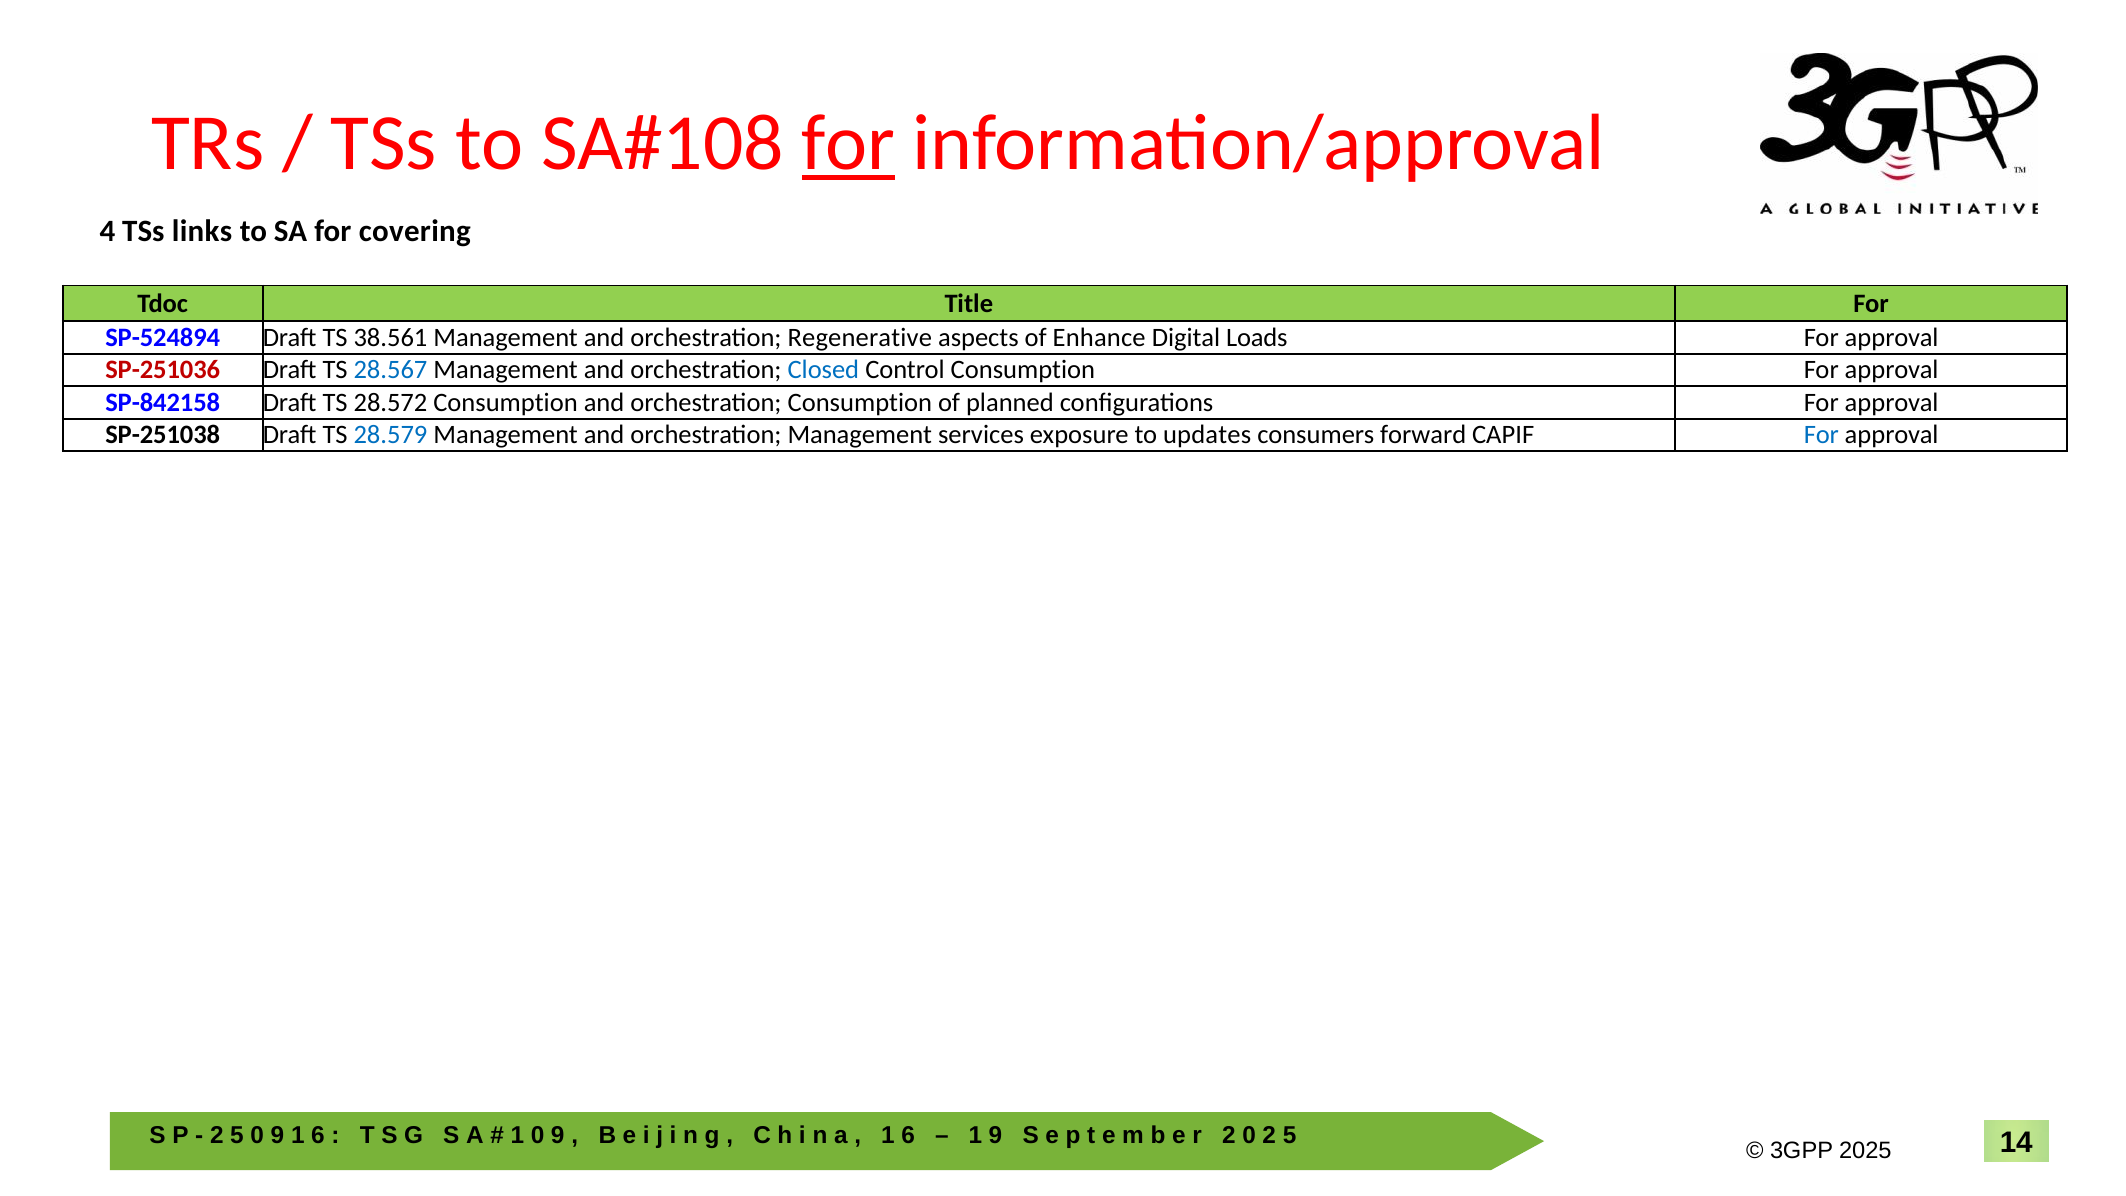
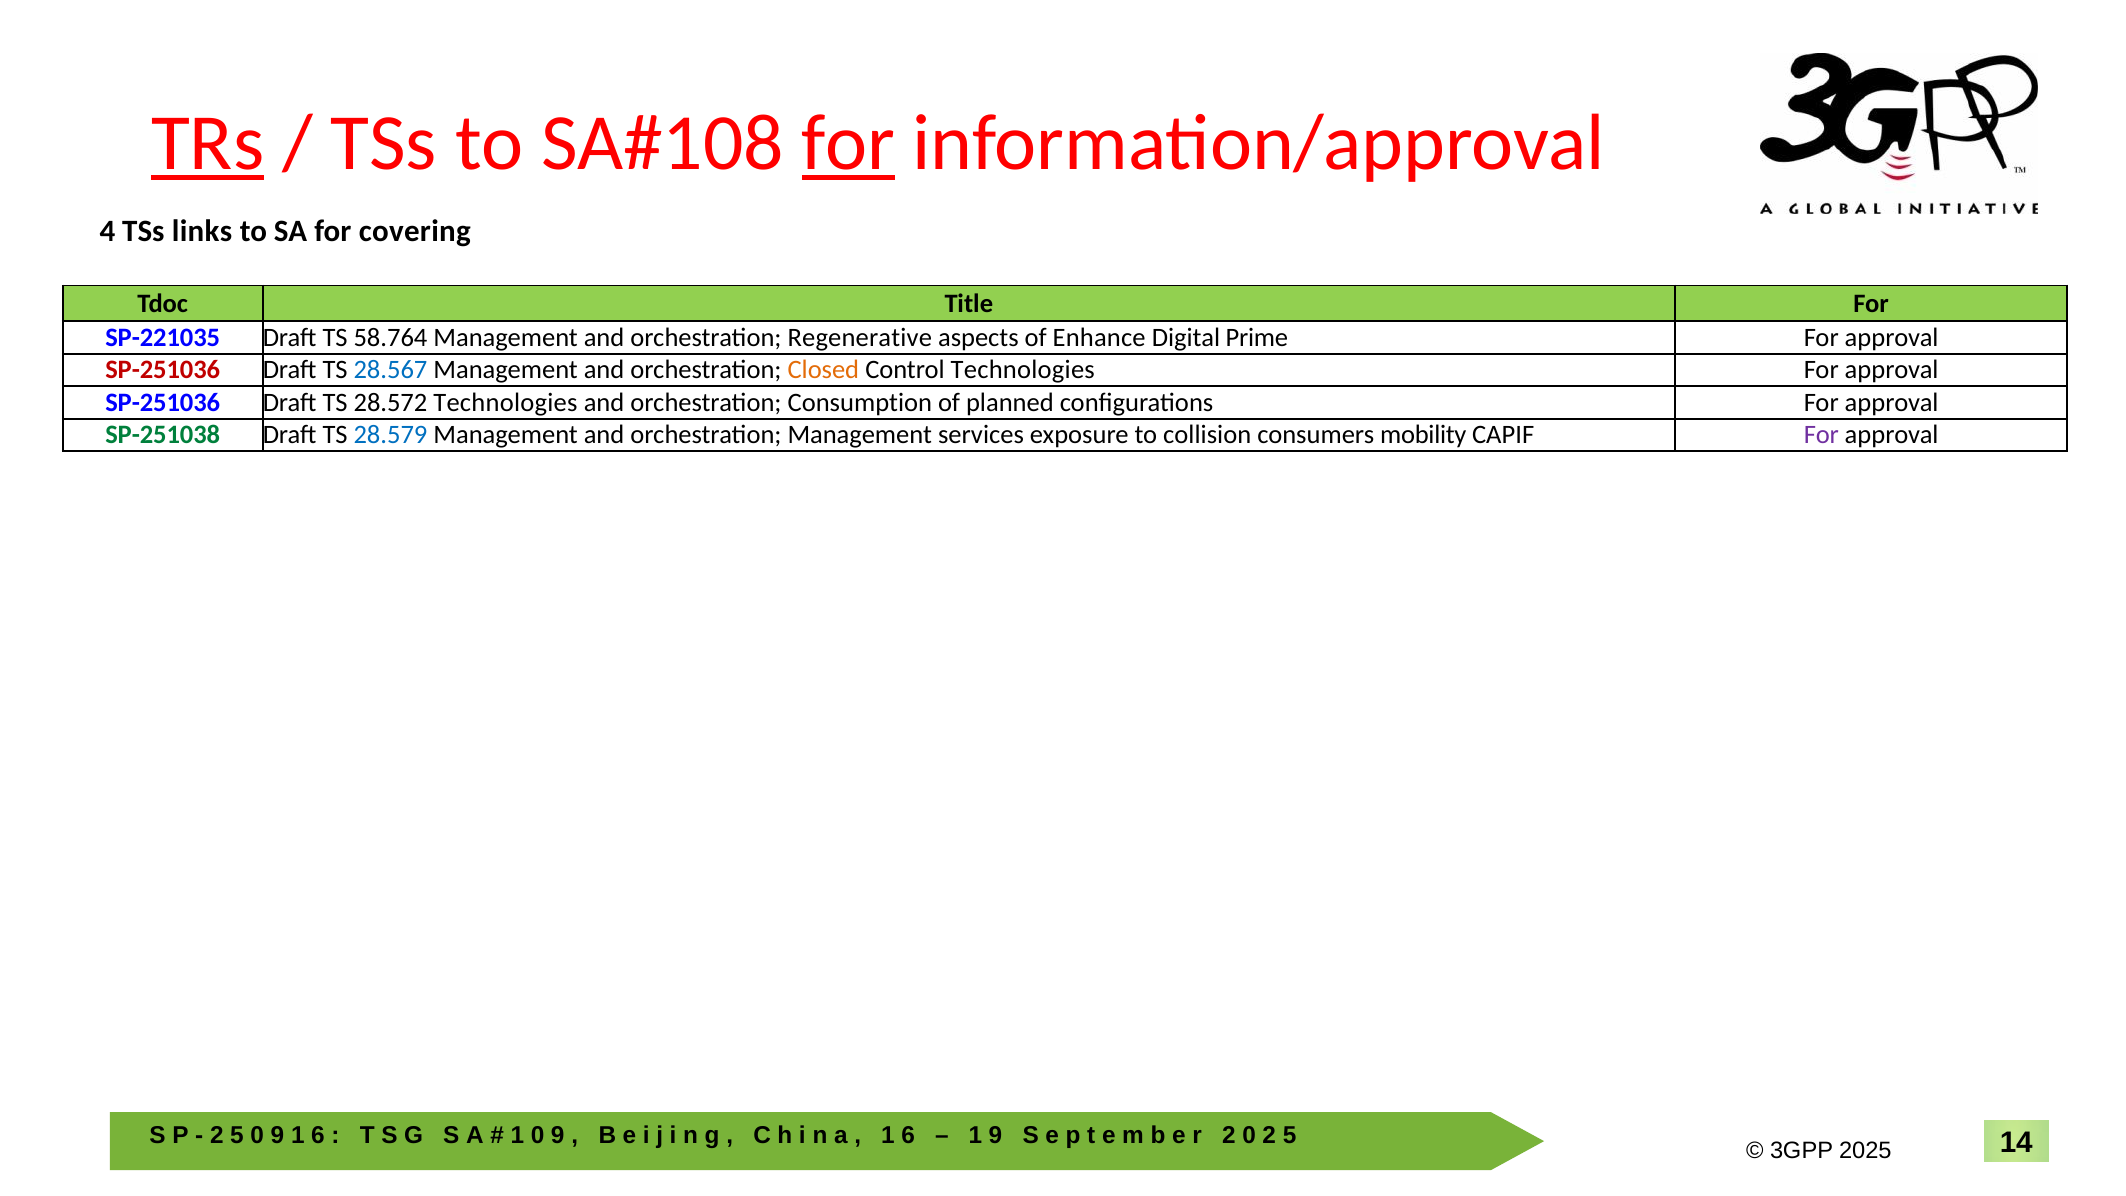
TRs underline: none -> present (208, 144)
SP-524894: SP-524894 -> SP-221035 (163, 338)
38.561: 38.561 -> 58.764 (390, 338)
Loads: Loads -> Prime (1257, 338)
Closed colour: blue -> orange (823, 370)
Control Consumption: Consumption -> Technologies (1023, 370)
SP-842158: SP-842158 -> SP-251036 (163, 403)
28.572 Consumption: Consumption -> Technologies (505, 403)
SP-251038 colour: black -> green (163, 435)
updates: updates -> collision (1207, 435)
forward: forward -> mobility (1423, 435)
For colour: blue -> purple (1821, 435)
